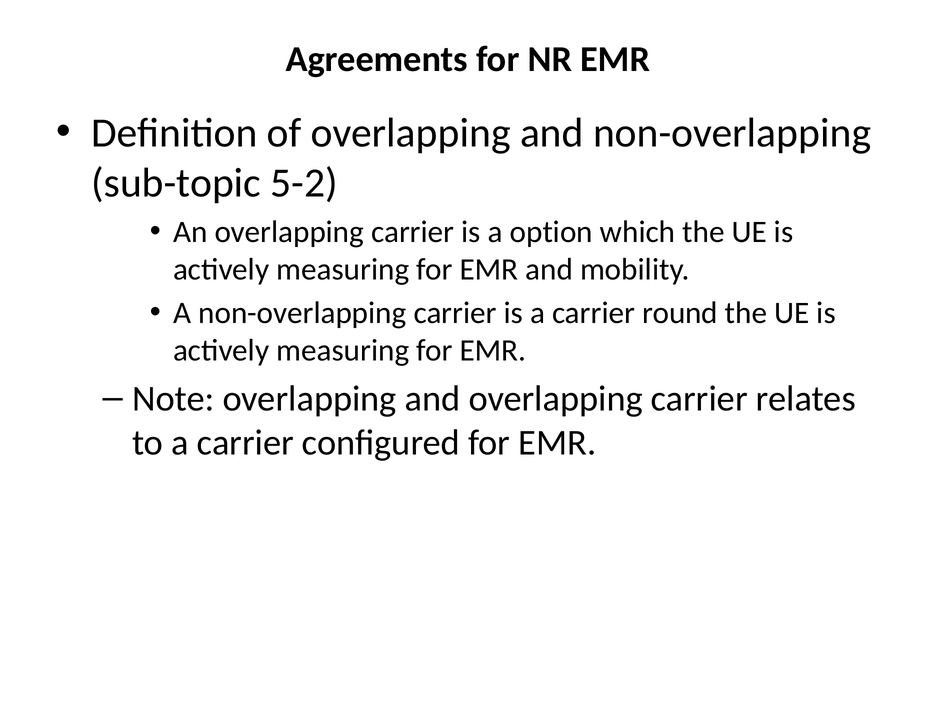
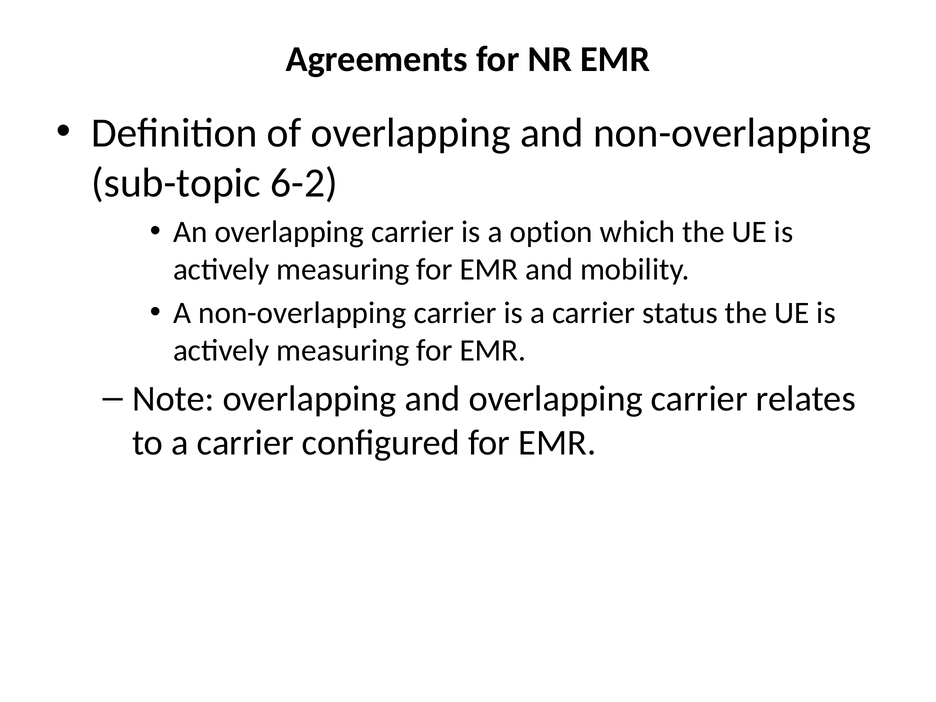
5-2: 5-2 -> 6-2 (304, 183)
round: round -> status (680, 313)
